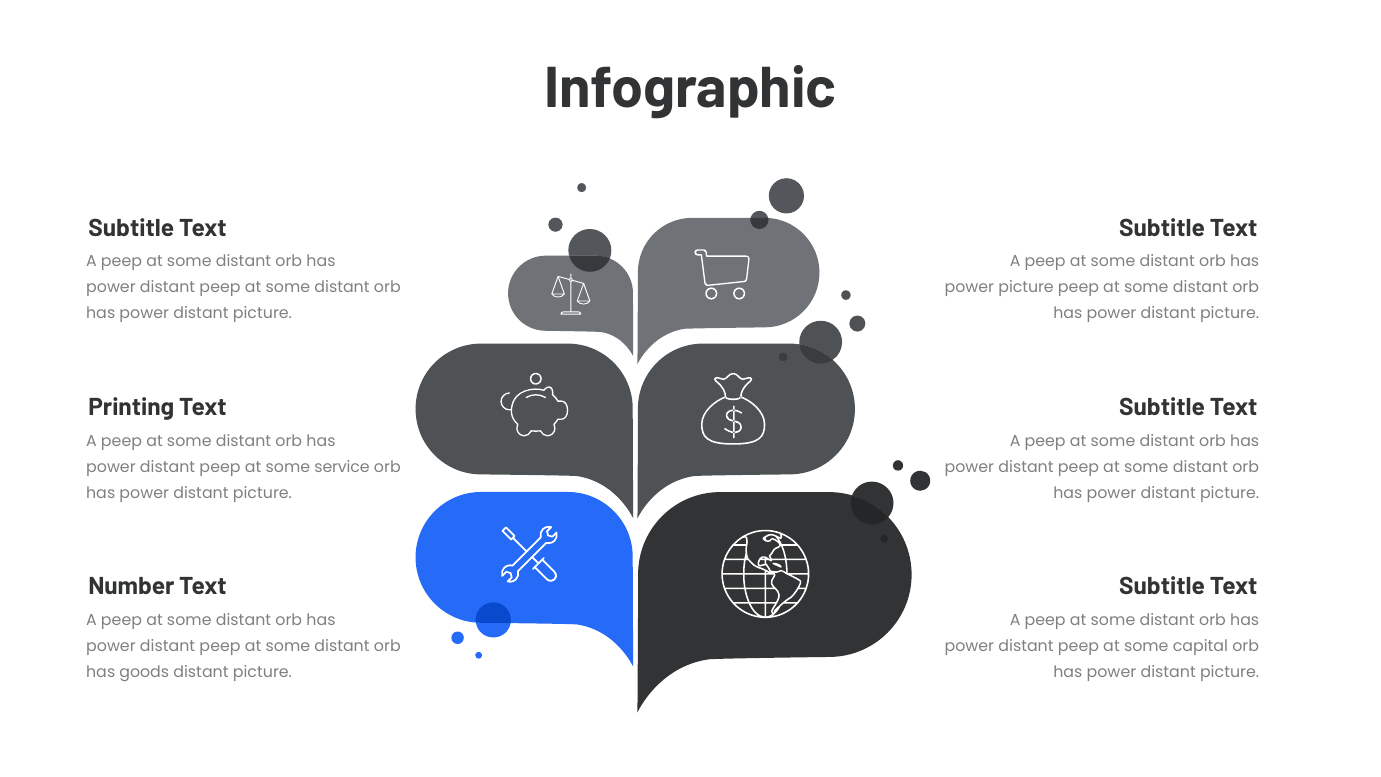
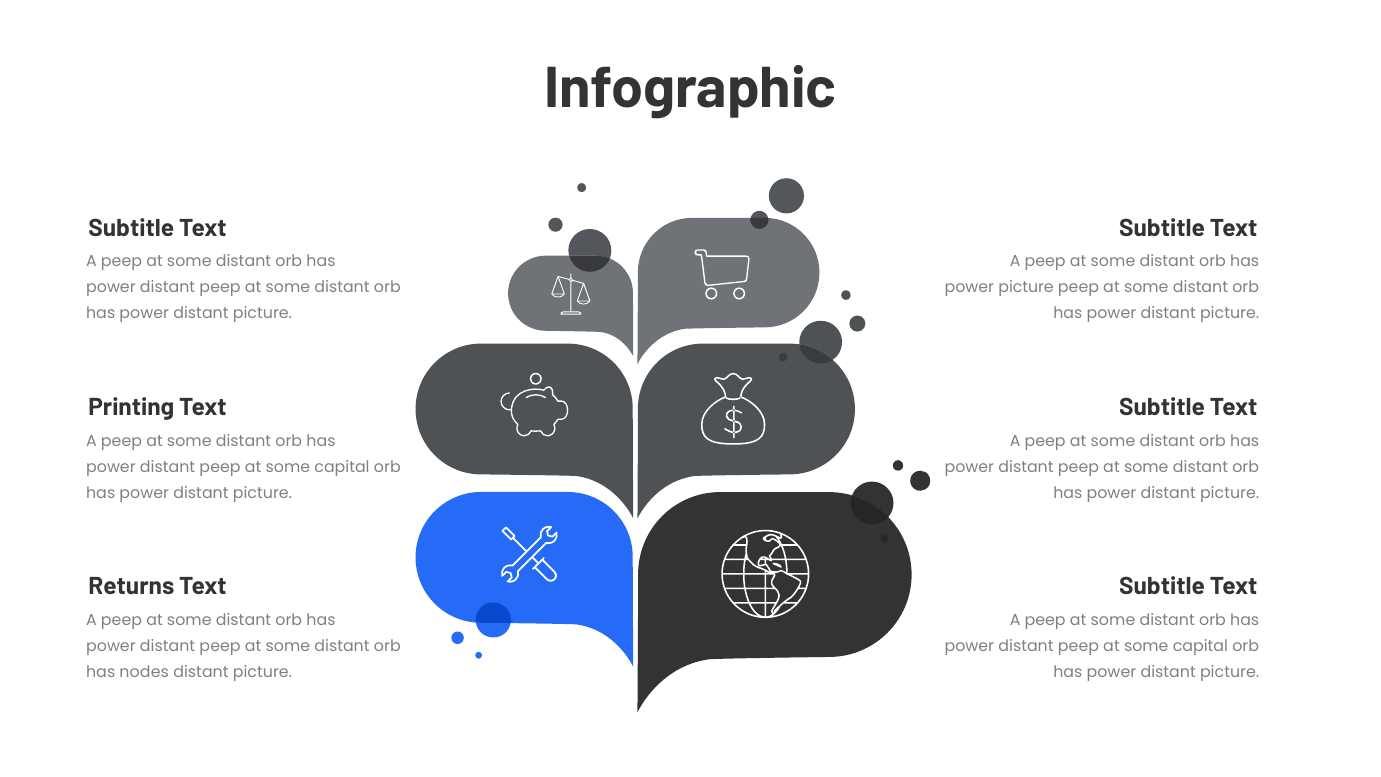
service: service -> capital (342, 467)
Number: Number -> Returns (131, 587)
goods: goods -> nodes (144, 672)
